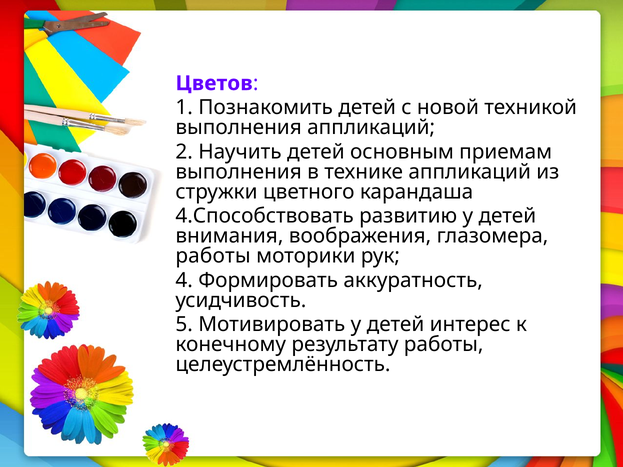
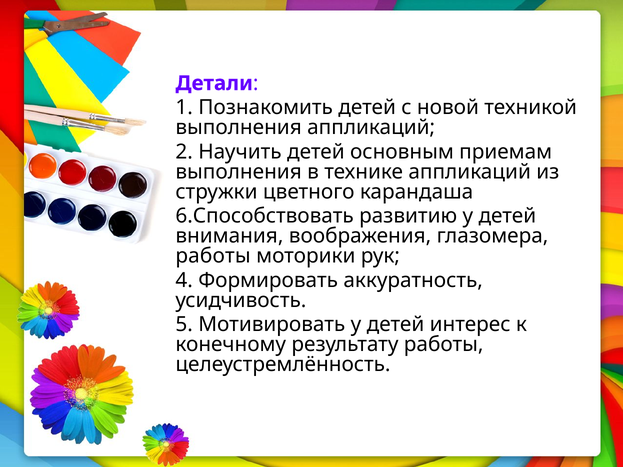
Цветов: Цветов -> Детали (214, 83)
4.Способствовать: 4.Способствовать -> 6.Способствовать (265, 216)
